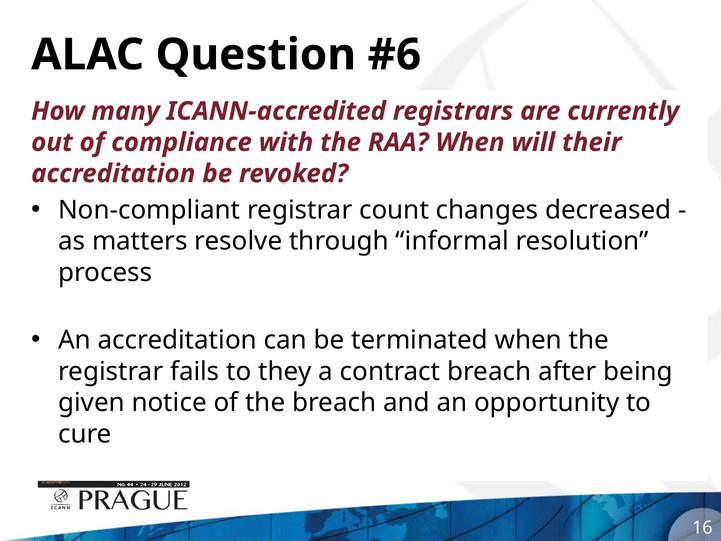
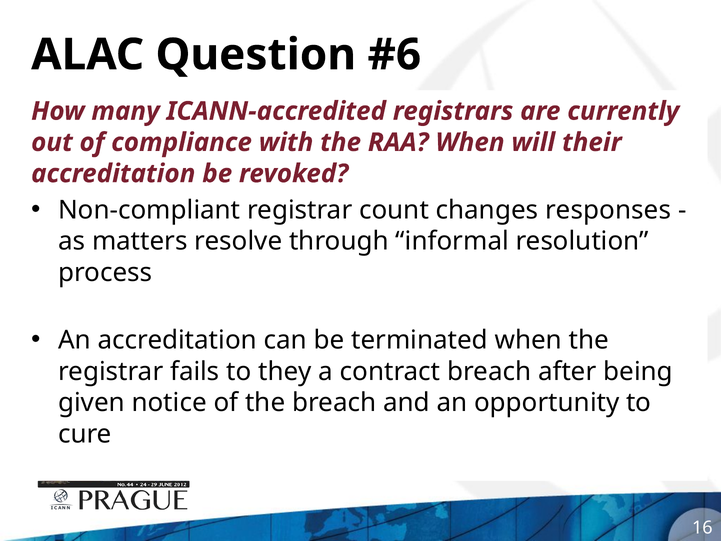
decreased: decreased -> responses (608, 210)
